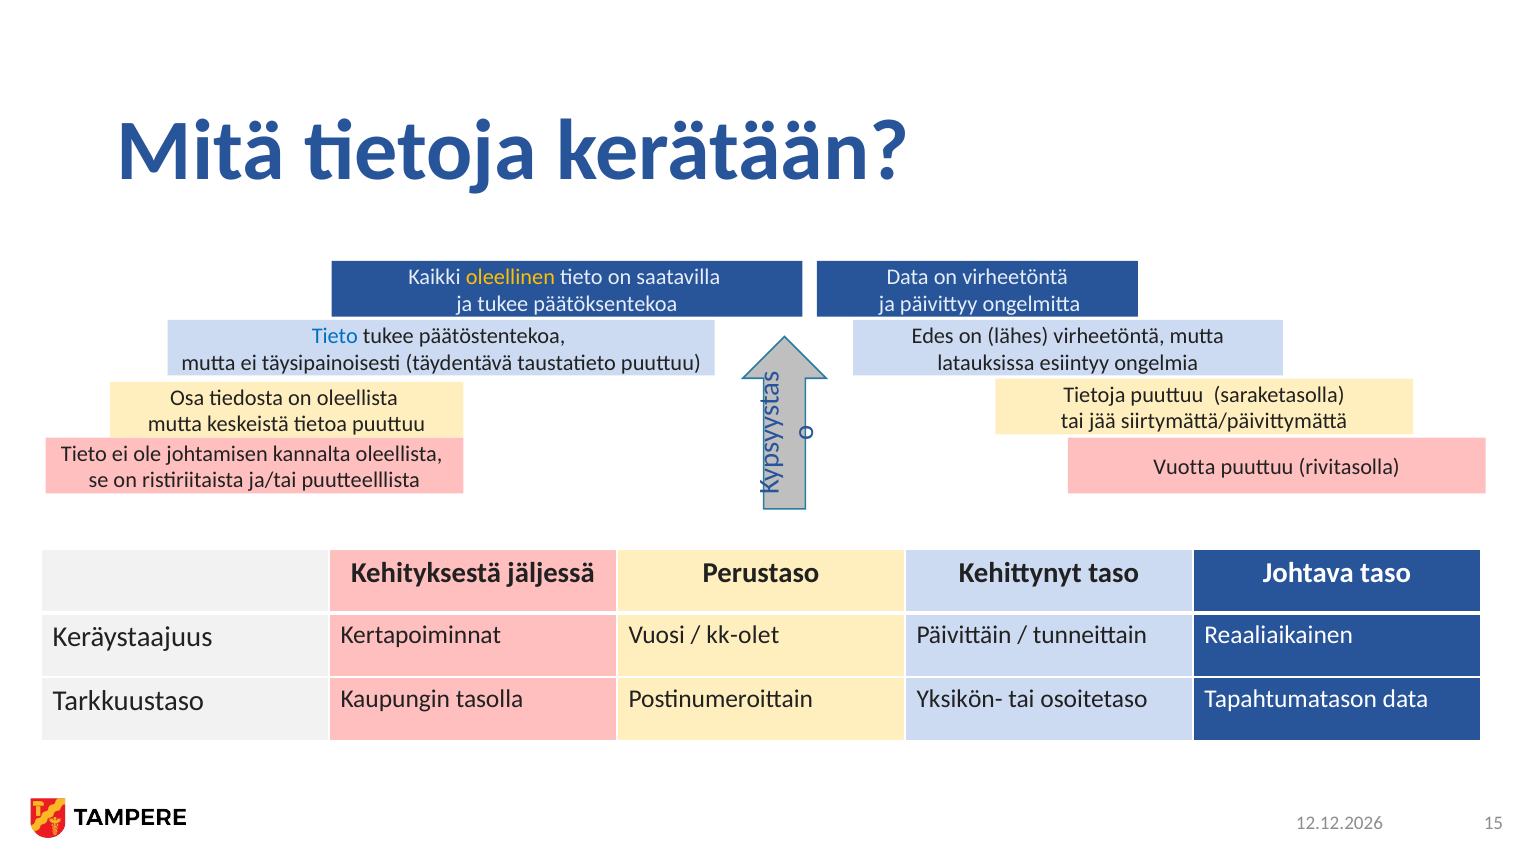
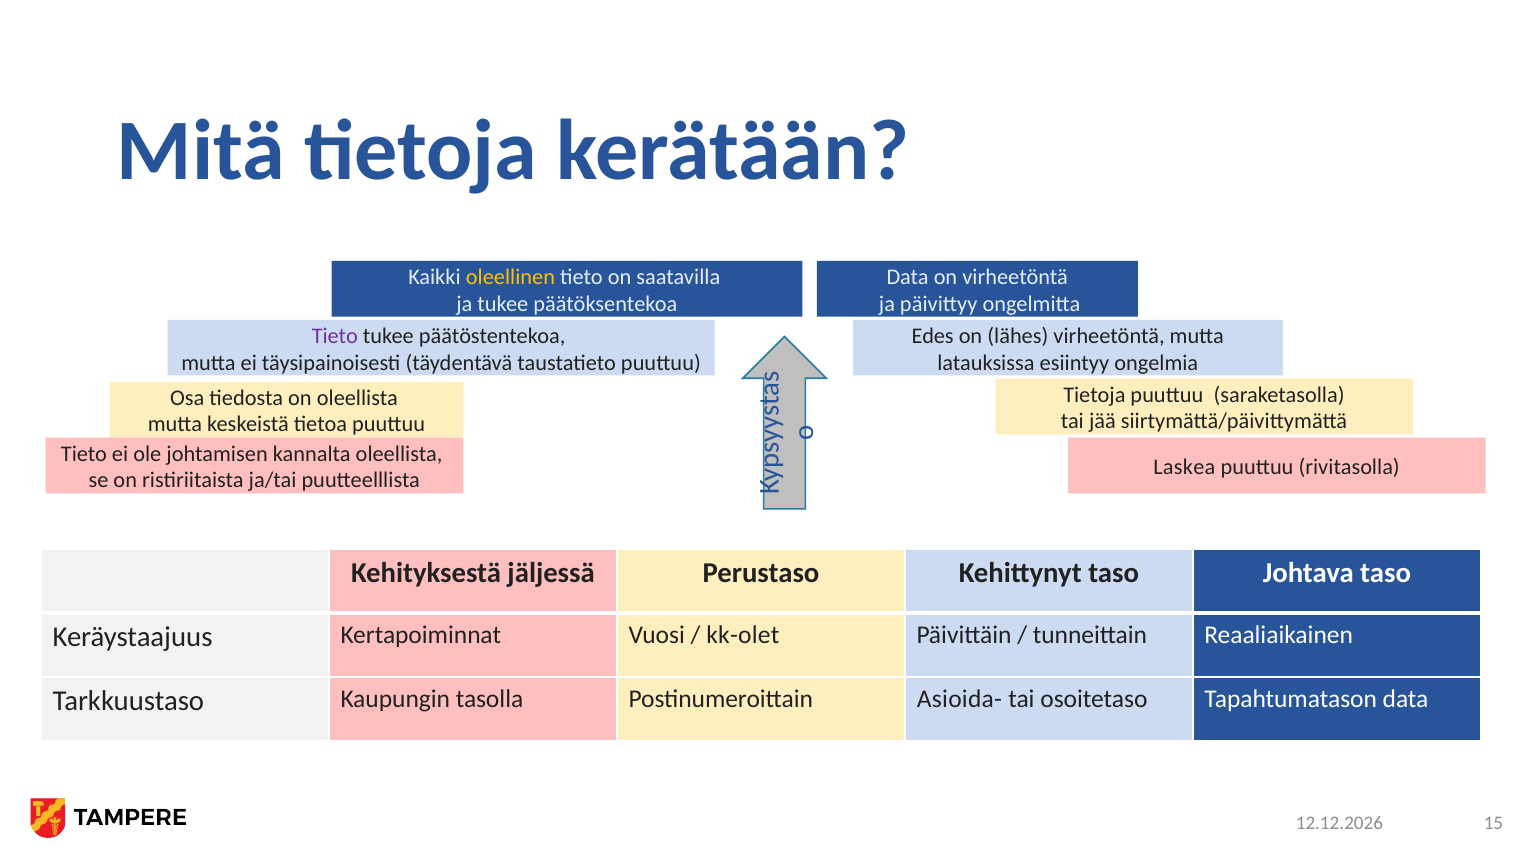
Tieto colour: blue -> purple (335, 336)
Vuotta: Vuotta -> Laskea (1184, 467)
Yksikön-: Yksikön- -> Asioida- (959, 698)
